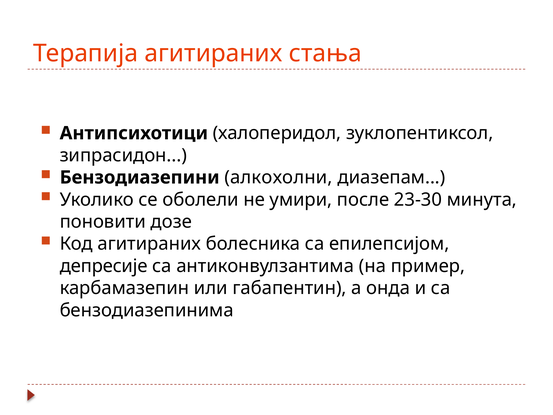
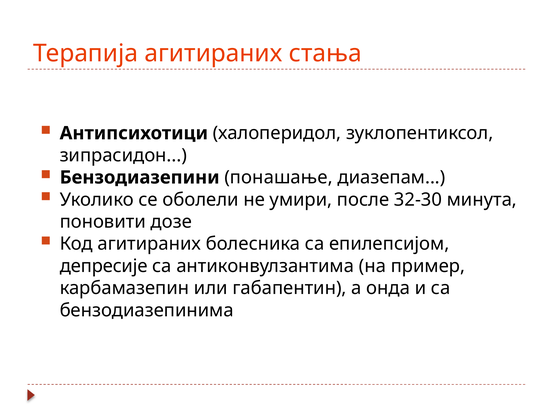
алкохолни: алкохолни -> понашање (279, 177)
23-30: 23-30 -> 32-30 (418, 199)
